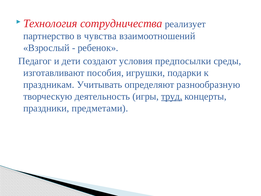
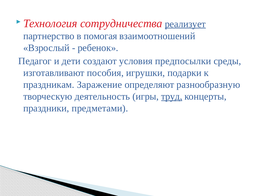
реализует underline: none -> present (185, 24)
чувства: чувства -> помогая (100, 36)
Учитывать: Учитывать -> Заражение (99, 85)
